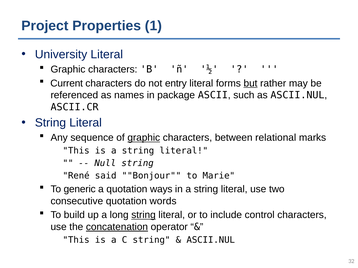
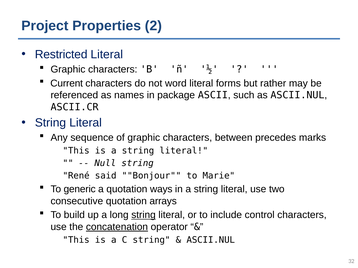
1: 1 -> 2 (153, 26)
University: University -> Restricted (61, 55)
entry: entry -> word (176, 83)
but underline: present -> none (251, 83)
graphic underline: present -> none (144, 138)
relational: relational -> precedes (276, 138)
words: words -> arrays (163, 201)
